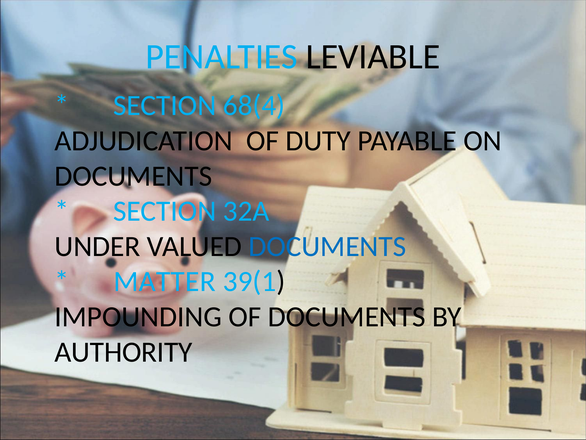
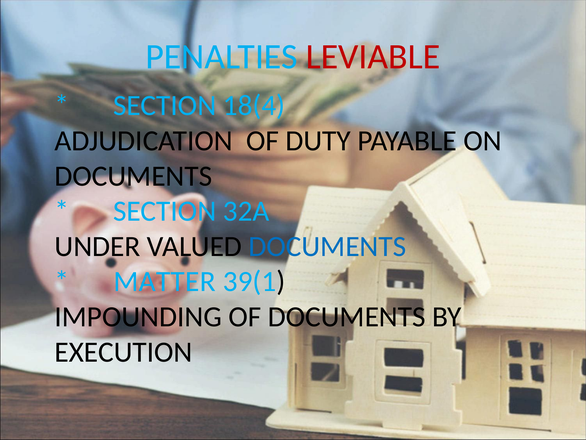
LEVIABLE colour: black -> red (373, 57)
68(4: 68(4 -> 18(4 (254, 106)
AUTHORITY: AUTHORITY -> EXECUTION (123, 352)
